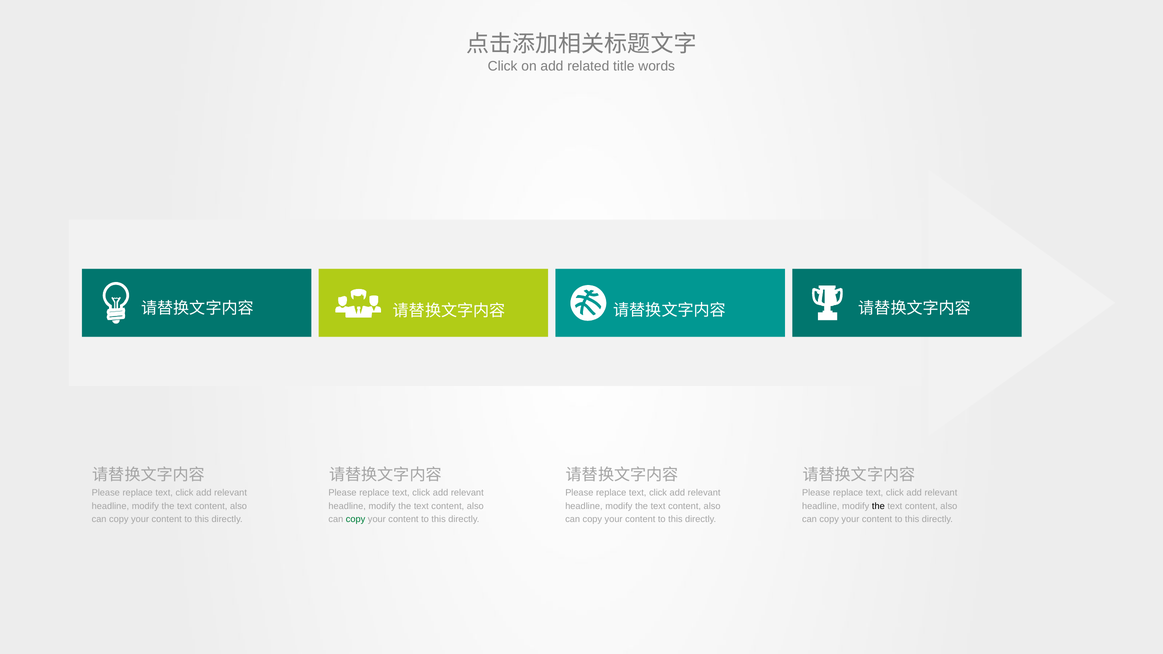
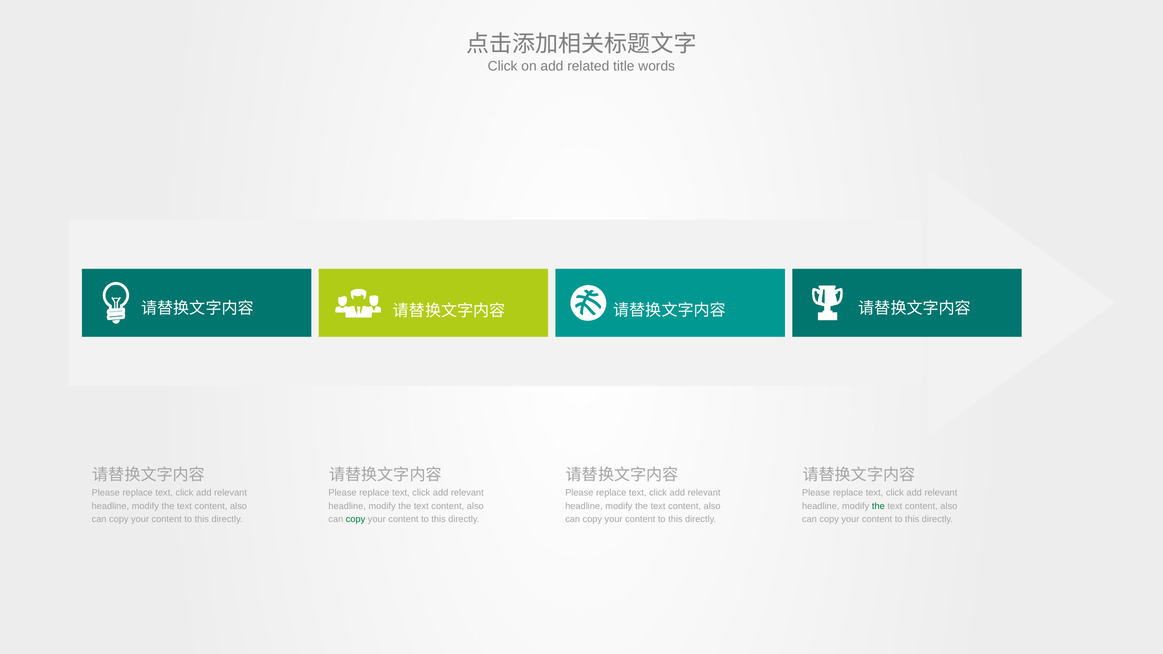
the colour: black -> green (878, 506)
